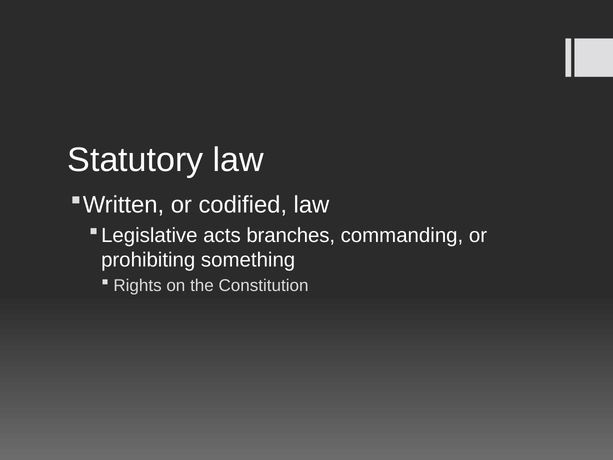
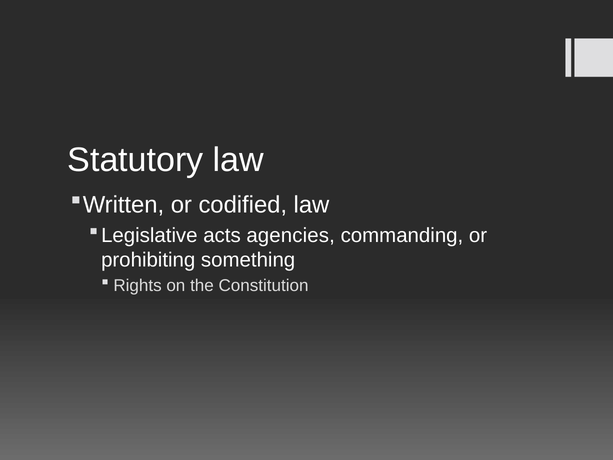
branches: branches -> agencies (291, 235)
